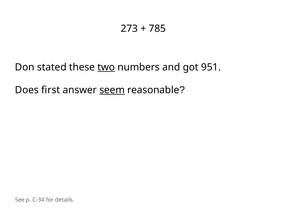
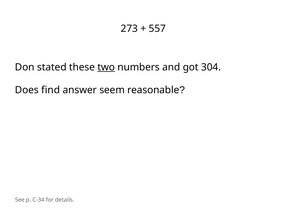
785: 785 -> 557 (157, 29)
951: 951 -> 304 (211, 67)
first: first -> find (51, 90)
seem underline: present -> none (112, 90)
